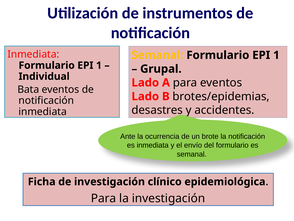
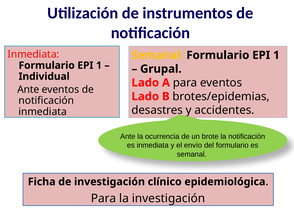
Bata: Bata -> Ante (28, 89)
